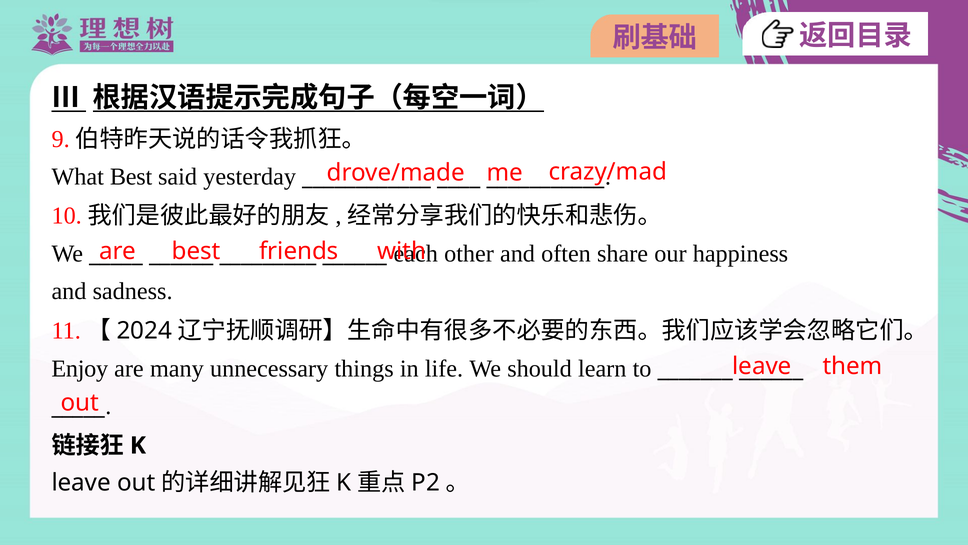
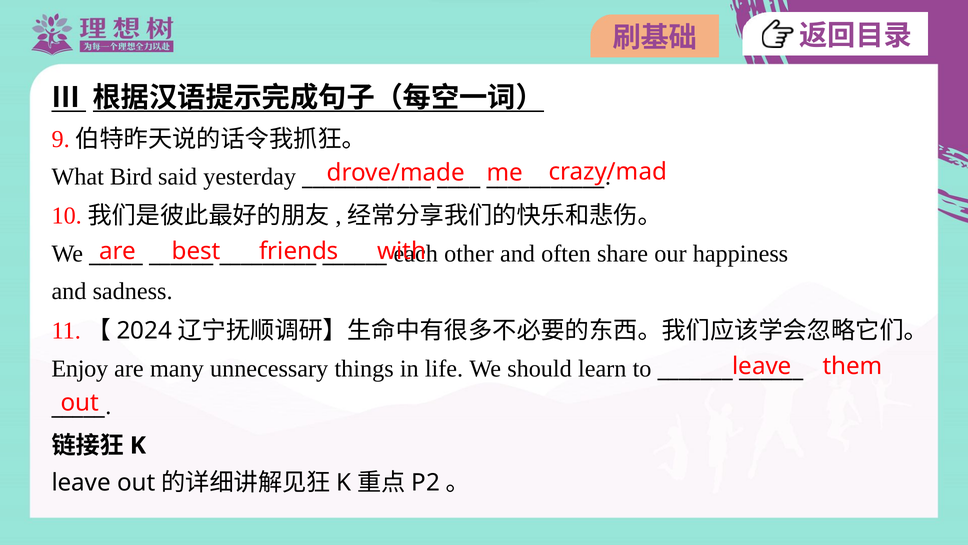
What Best: Best -> Bird (131, 176)
